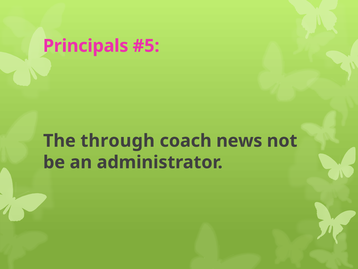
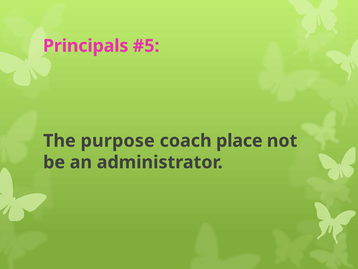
through: through -> purpose (118, 141)
news: news -> place (239, 141)
